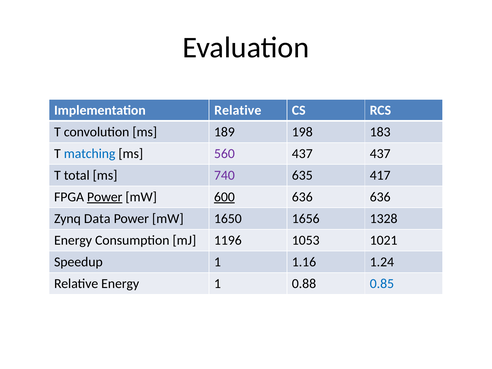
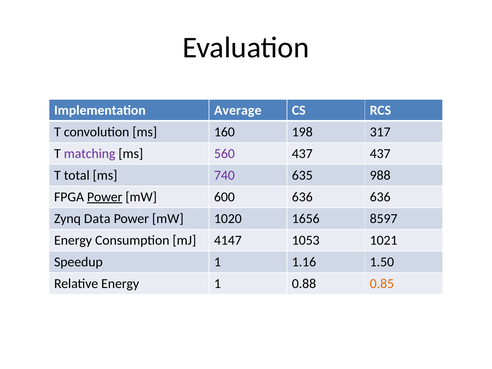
Implementation Relative: Relative -> Average (238, 110)
189: 189 -> 160 (224, 132)
183: 183 -> 317 (380, 132)
matching colour: blue -> purple (90, 154)
417: 417 -> 988 (380, 175)
600 underline: present -> none (224, 197)
1650: 1650 -> 1020 (228, 219)
1328: 1328 -> 8597 (384, 219)
1196: 1196 -> 4147 (228, 240)
1.24: 1.24 -> 1.50 (382, 262)
0.85 colour: blue -> orange (382, 284)
